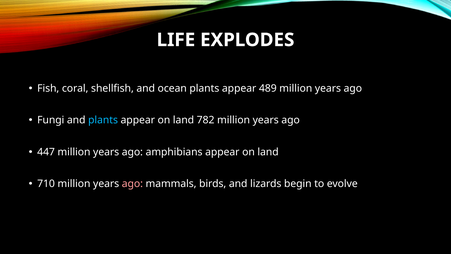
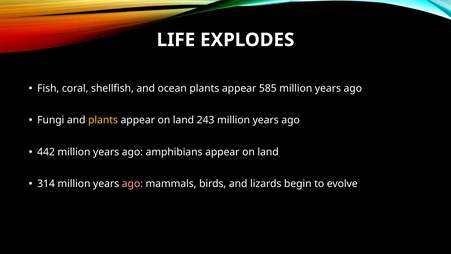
489: 489 -> 585 (268, 88)
plants colour: light blue -> yellow (103, 120)
782: 782 -> 243 (206, 120)
447: 447 -> 442 (46, 152)
710: 710 -> 314 (46, 184)
